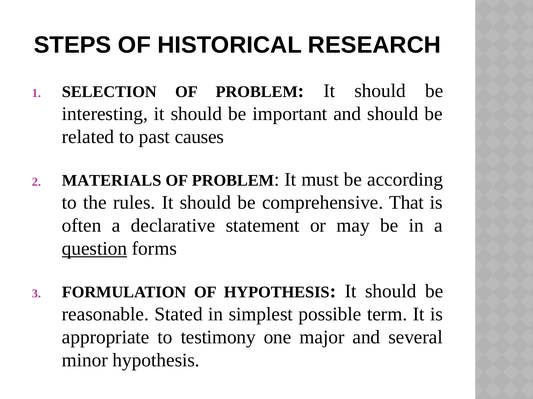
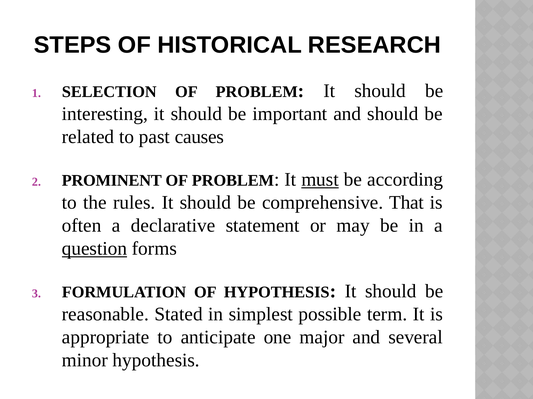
MATERIALS: MATERIALS -> PROMINENT (112, 181)
must underline: none -> present (320, 180)
testimony: testimony -> anticipate (218, 338)
